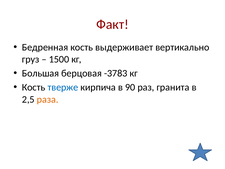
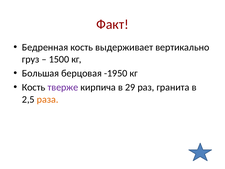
-3783: -3783 -> -1950 (116, 73)
тверже colour: blue -> purple (63, 87)
90: 90 -> 29 (130, 87)
